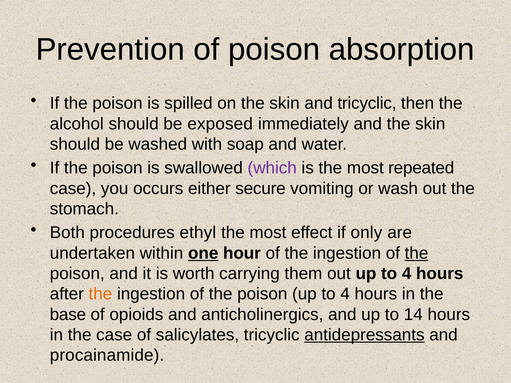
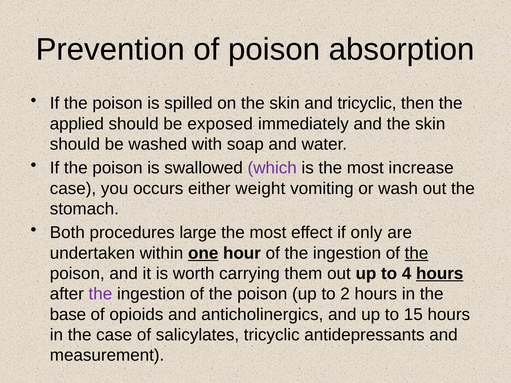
alcohol: alcohol -> applied (77, 124)
repeated: repeated -> increase (421, 168)
secure: secure -> weight (260, 189)
ethyl: ethyl -> large (198, 233)
hours underline: none -> present (440, 274)
the colour: orange -> purple (100, 294)
poison up to 4: 4 -> 2 (345, 294)
14: 14 -> 15 (413, 315)
antidepressants underline: present -> none (364, 335)
procainamide: procainamide -> measurement (107, 355)
